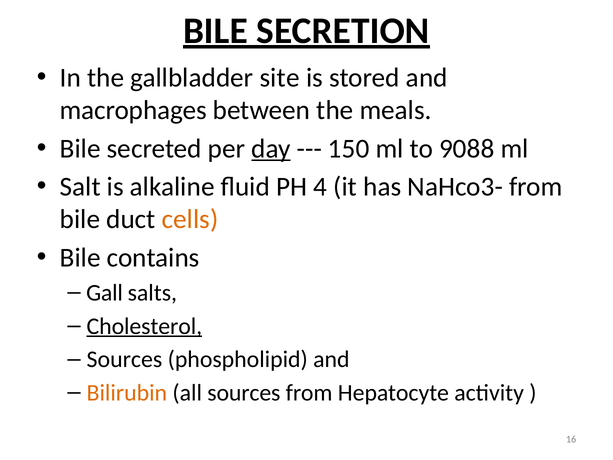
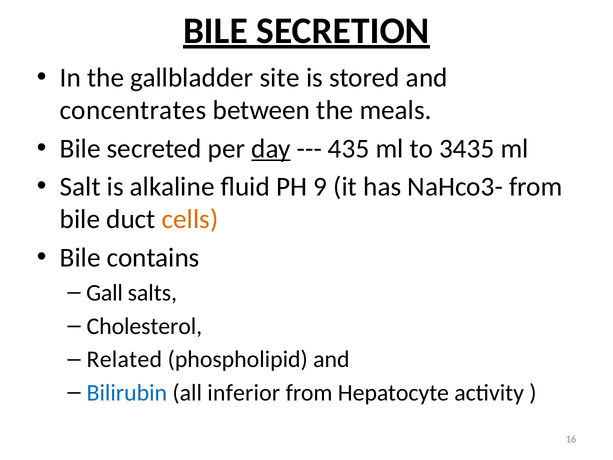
macrophages: macrophages -> concentrates (133, 110)
150: 150 -> 435 (349, 148)
9088: 9088 -> 3435 (467, 148)
4: 4 -> 9 (320, 187)
Cholesterol underline: present -> none (144, 326)
Sources: Sources -> Related (124, 359)
Bilirubin colour: orange -> blue (127, 393)
all sources: sources -> inferior (244, 393)
